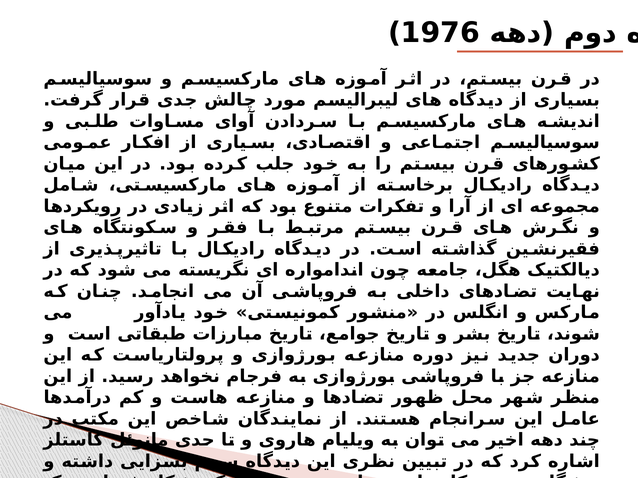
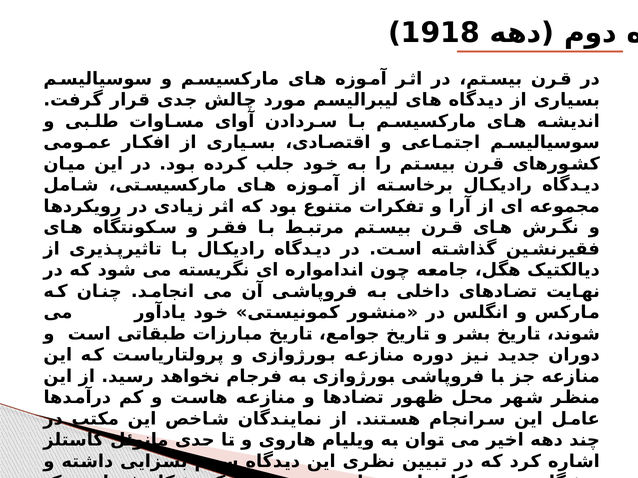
1976: 1976 -> 1918 (440, 33)
